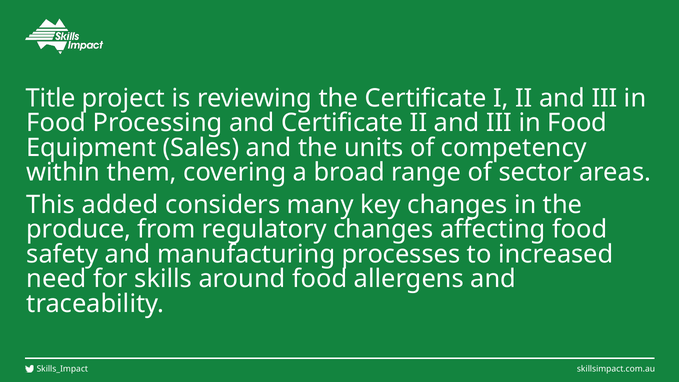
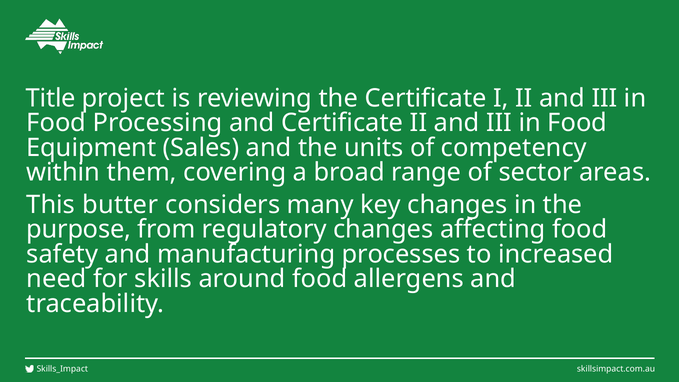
added: added -> butter (120, 205)
produce: produce -> purpose (79, 230)
